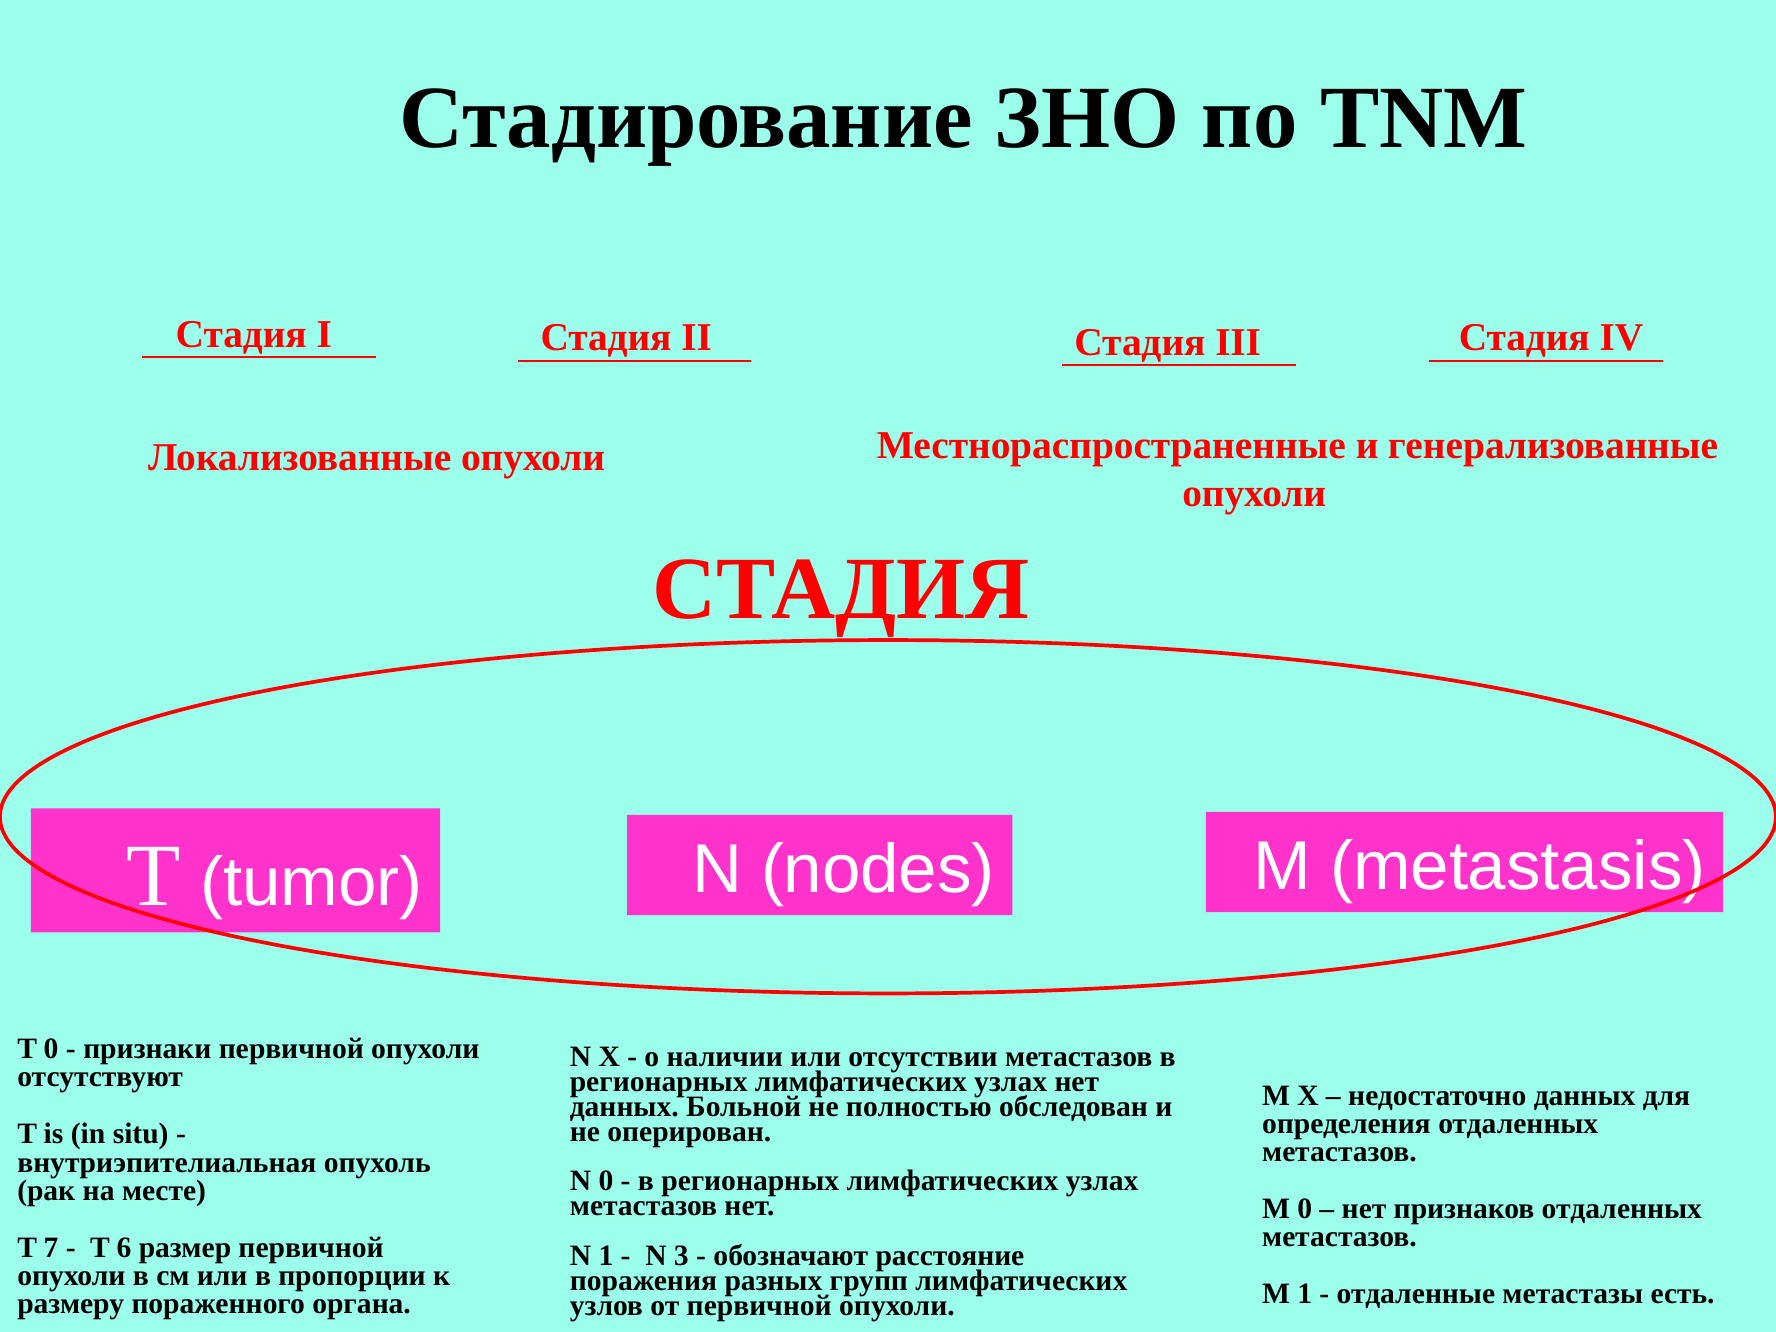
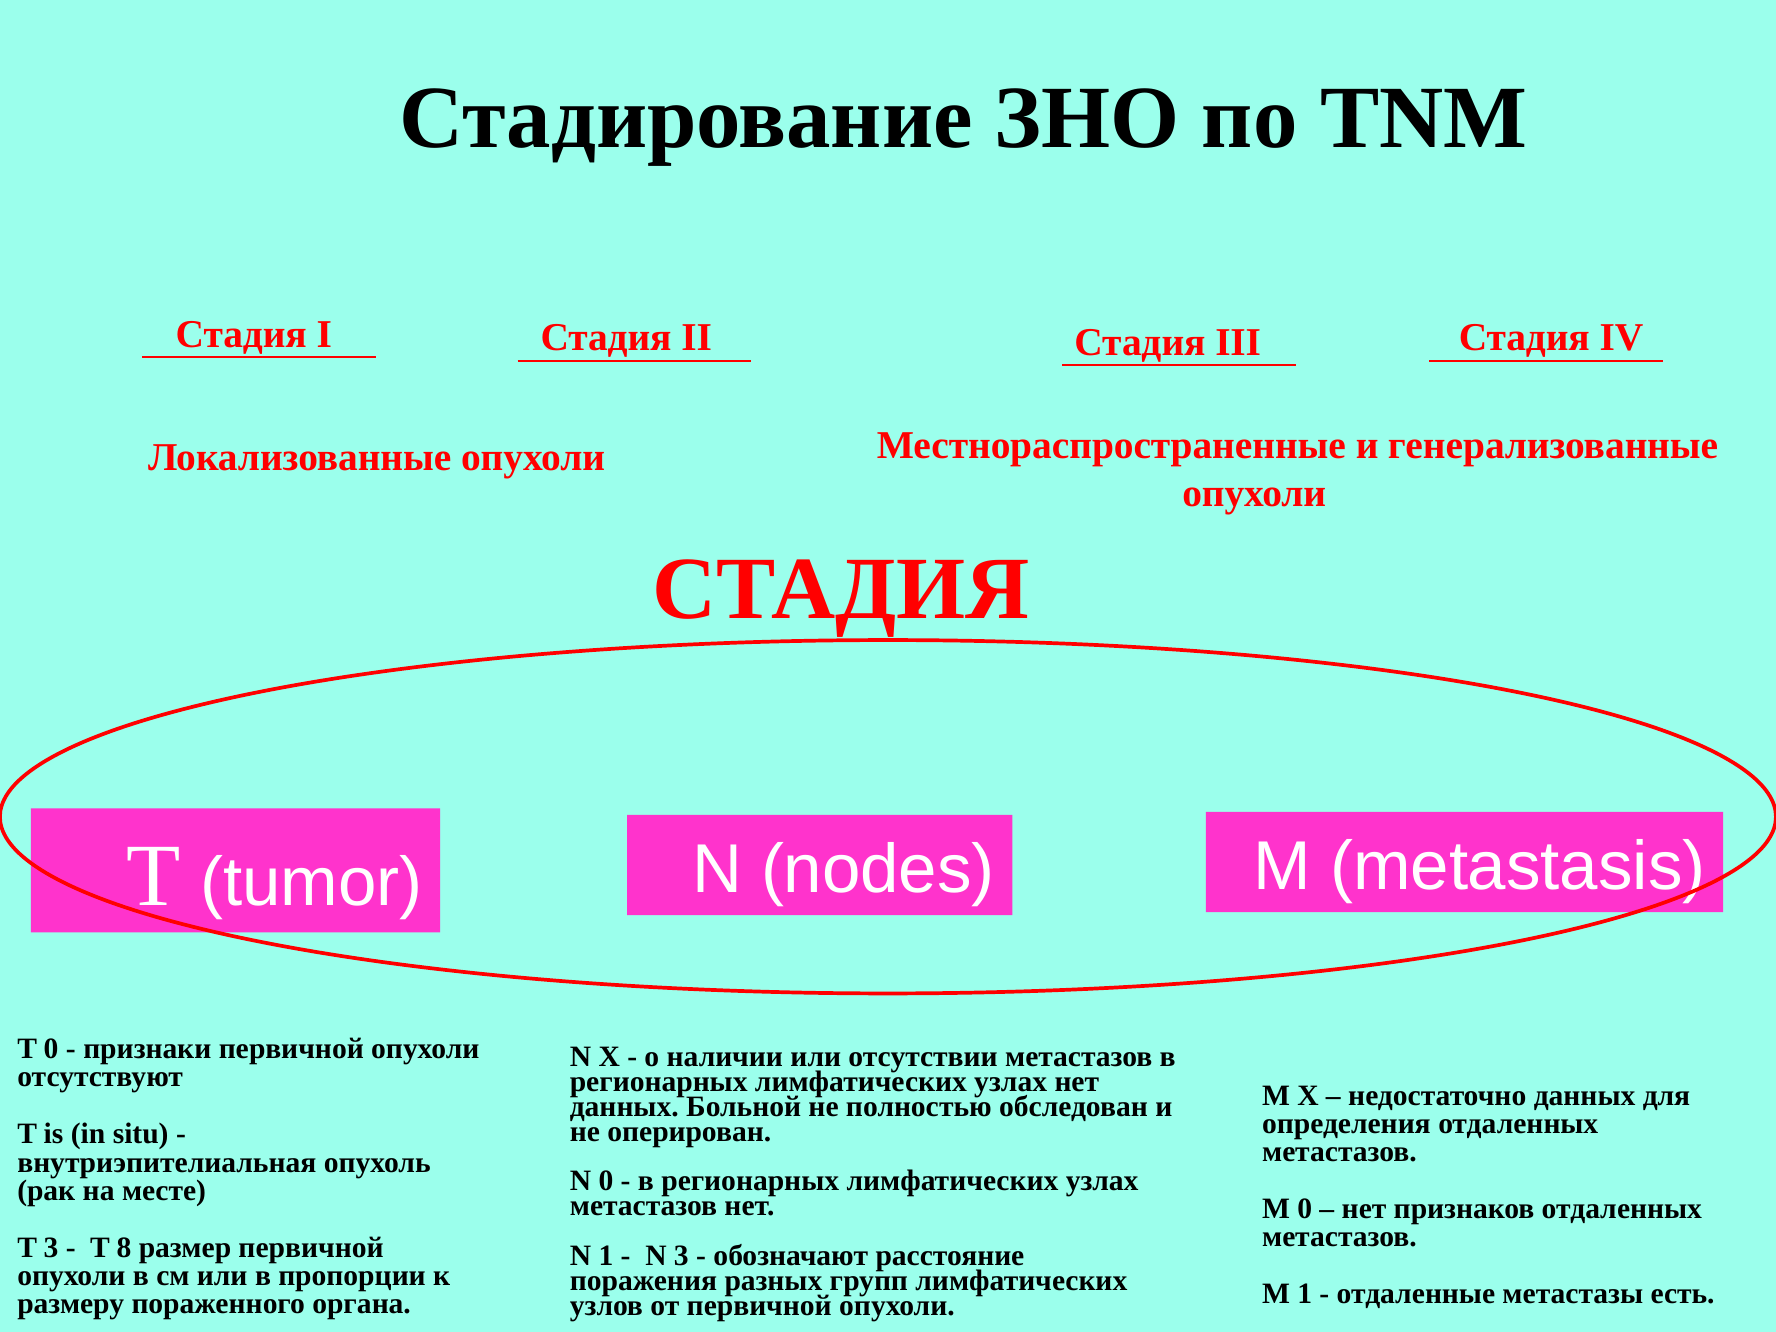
T 7: 7 -> 3 (51, 1247)
6: 6 -> 8 (124, 1247)
